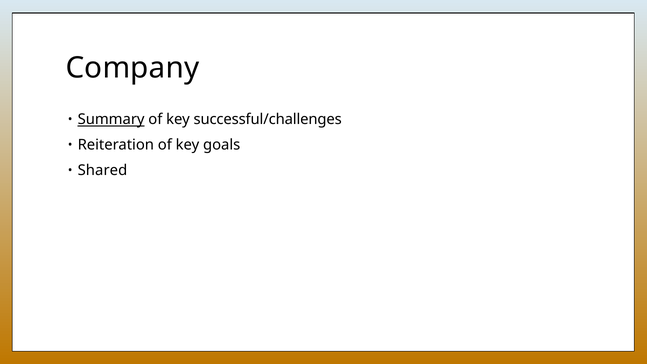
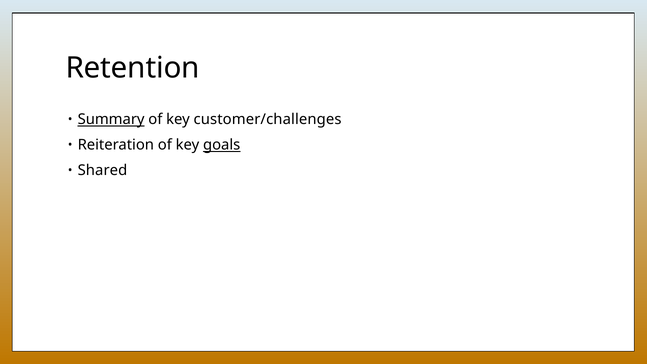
Company: Company -> Retention (133, 68)
successful/challenges: successful/challenges -> customer/challenges (268, 120)
goals underline: none -> present (222, 145)
